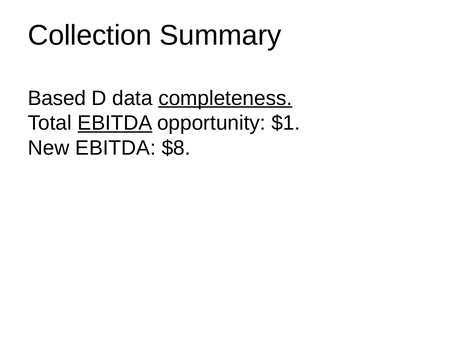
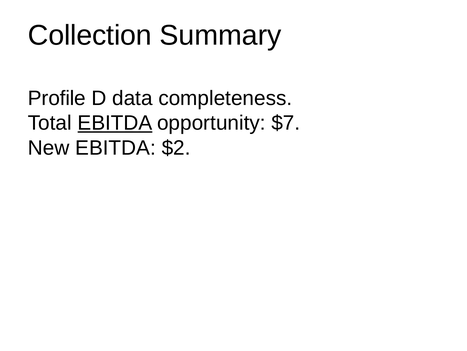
Based: Based -> Profile (57, 98)
completeness underline: present -> none (225, 98)
$1: $1 -> $7 (286, 123)
$8: $8 -> $2 (176, 148)
